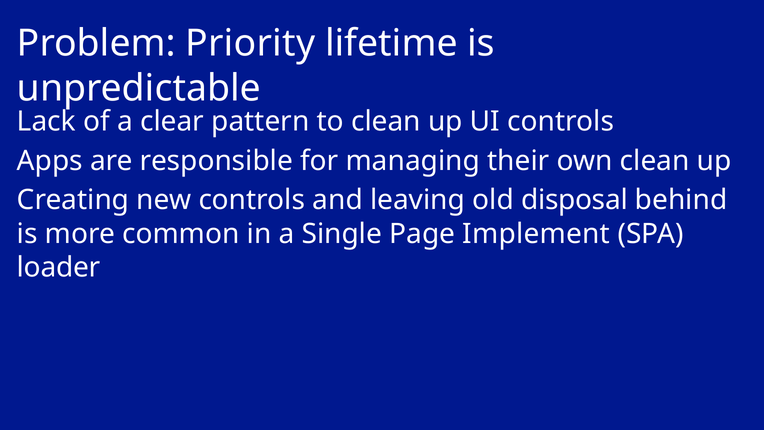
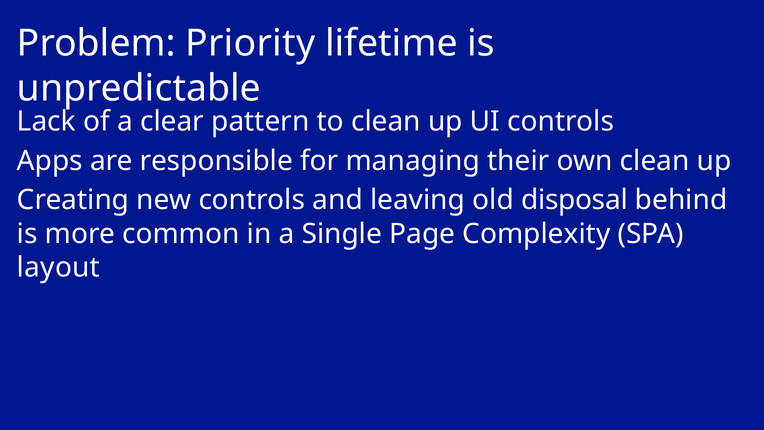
Implement: Implement -> Complexity (536, 234)
loader: loader -> layout (58, 267)
